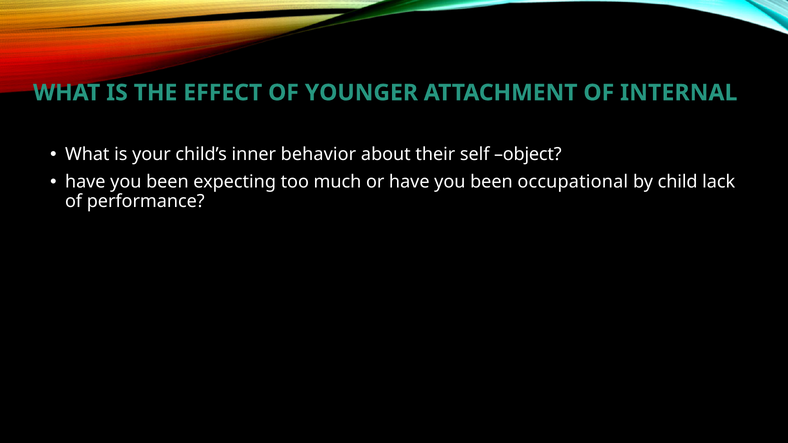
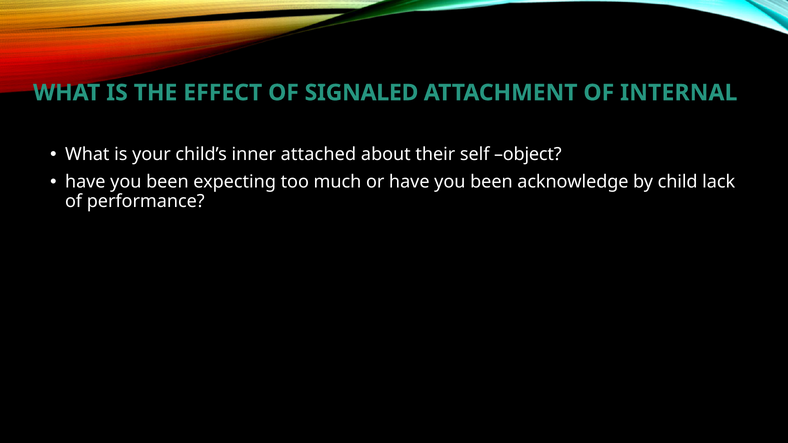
YOUNGER: YOUNGER -> SIGNALED (361, 93)
behavior: behavior -> attached (318, 154)
occupational: occupational -> acknowledge (573, 182)
